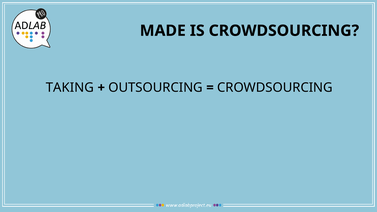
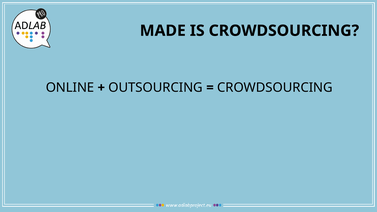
TAKING: TAKING -> ONLINE (70, 88)
